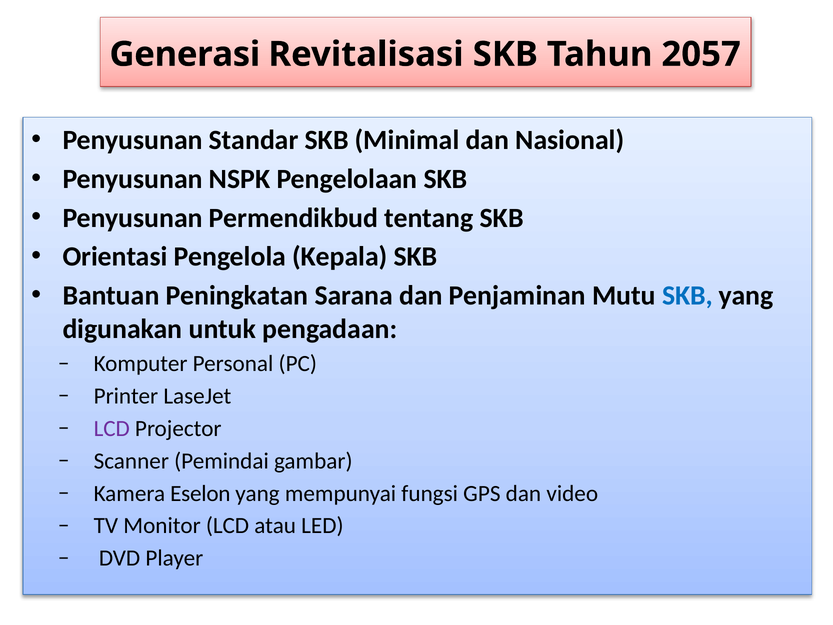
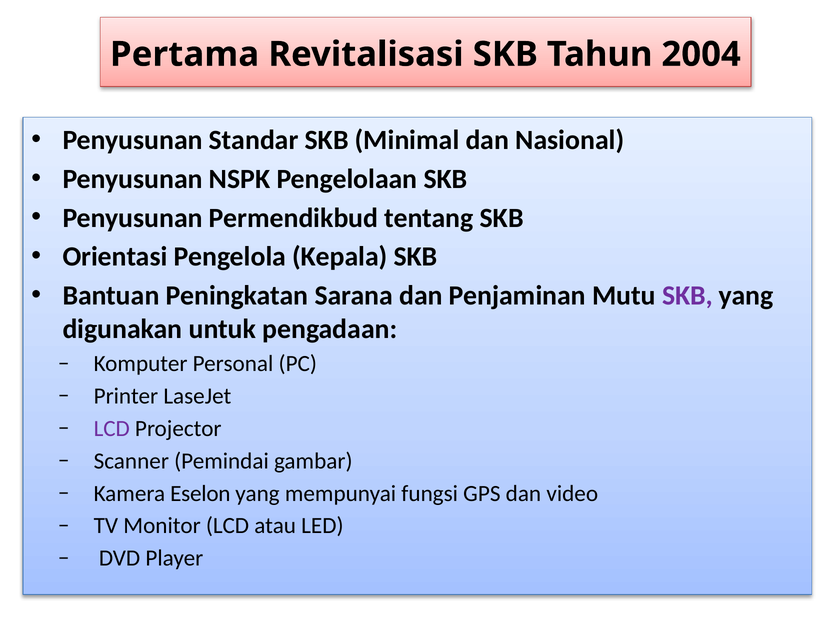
Generasi: Generasi -> Pertama (185, 54)
2057: 2057 -> 2004 (701, 54)
SKB colour: blue -> purple (687, 295)
